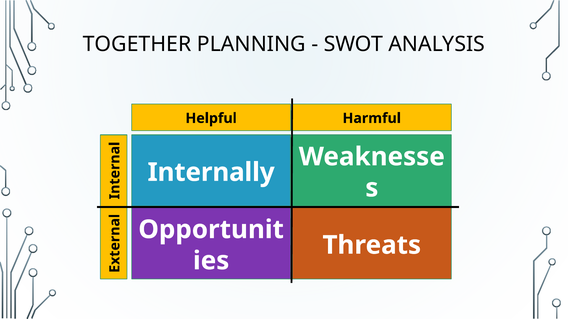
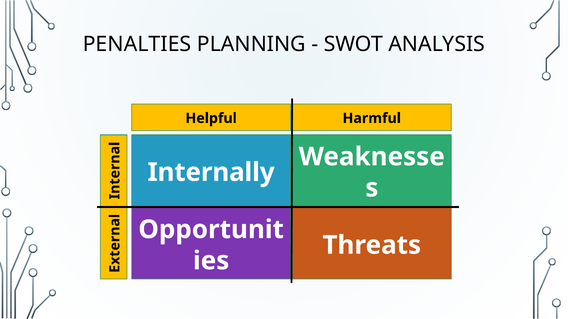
TOGETHER: TOGETHER -> PENALTIES (137, 44)
